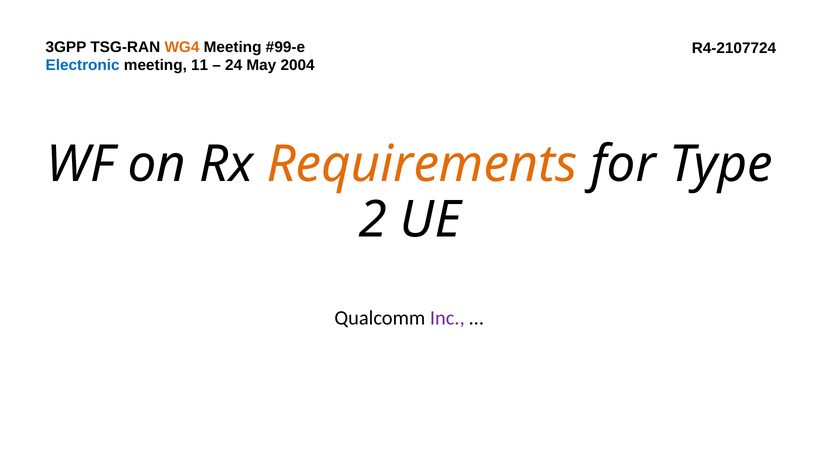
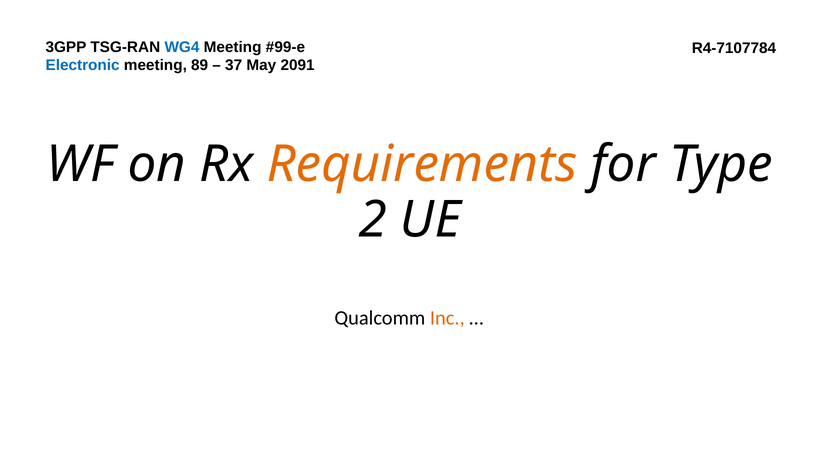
WG4 colour: orange -> blue (182, 47)
R4-2107724: R4-2107724 -> R4-7107784 (734, 48)
11: 11 -> 89 (200, 65)
24: 24 -> 37 (234, 65)
2004: 2004 -> 2091 (298, 65)
Inc colour: purple -> orange (447, 318)
